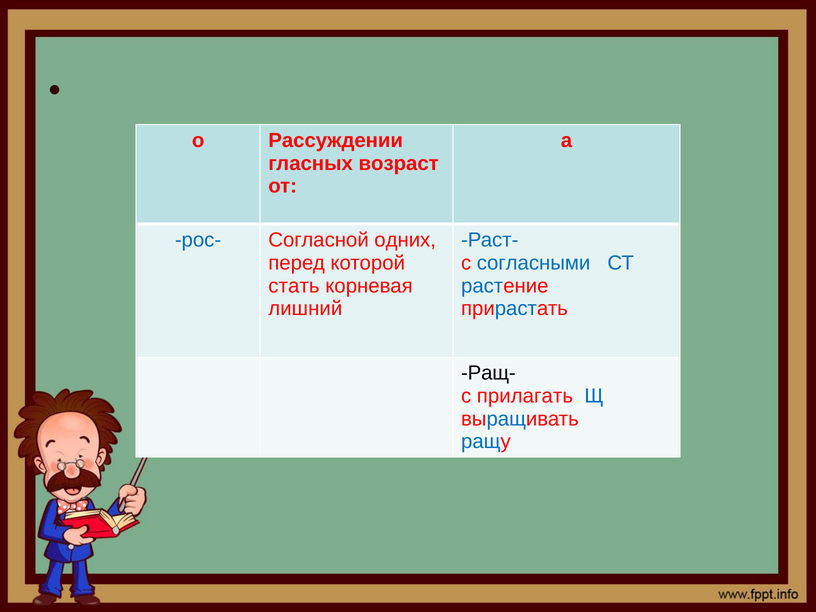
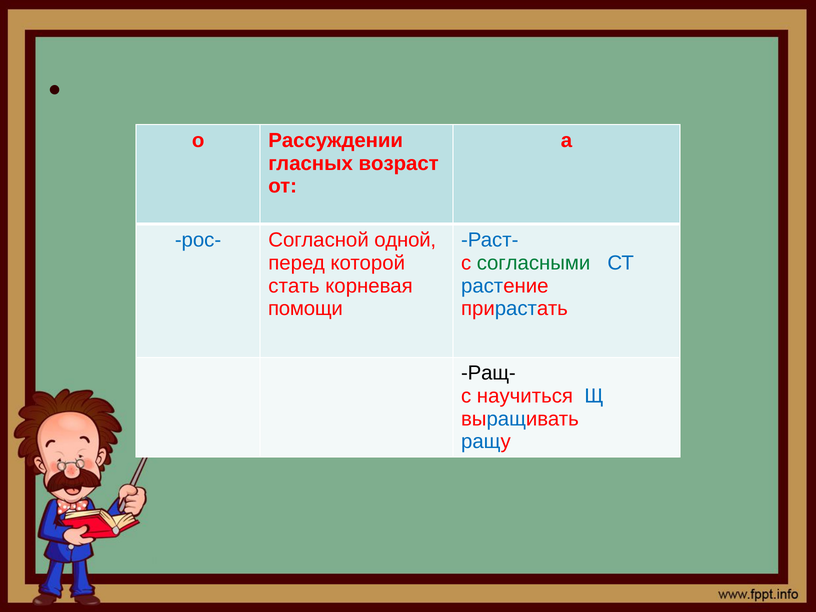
одних: одних -> одной (405, 240)
согласными colour: blue -> green (534, 263)
лишний: лишний -> помощи (305, 309)
прилагать: прилагать -> научиться (525, 396)
